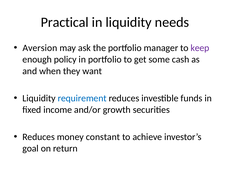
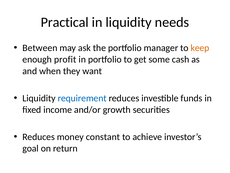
Aversion: Aversion -> Between (40, 48)
keep colour: purple -> orange (200, 48)
policy: policy -> profit (65, 59)
